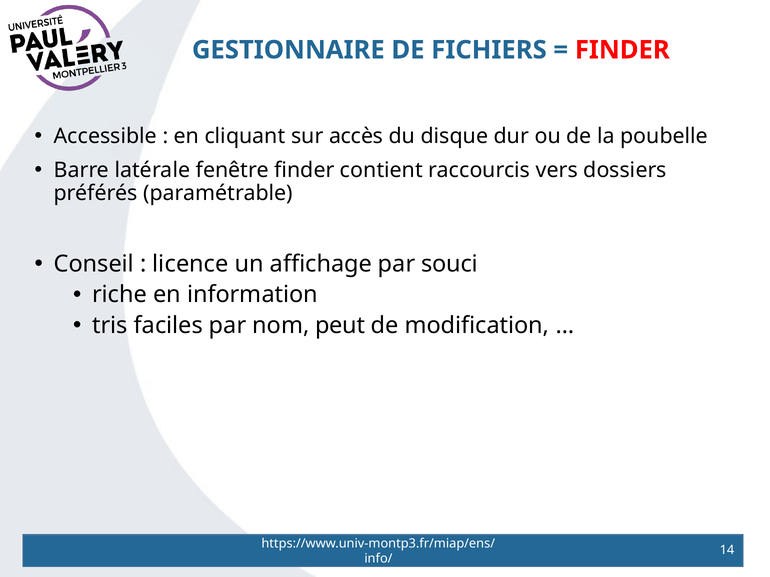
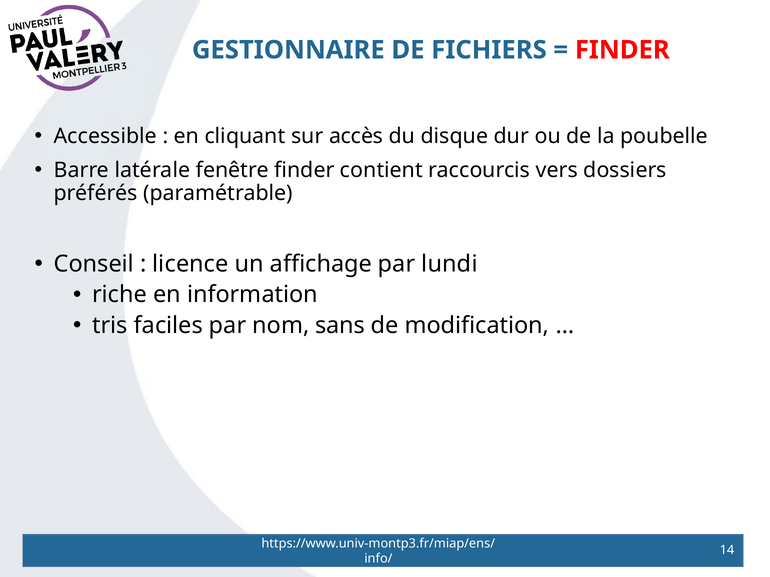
souci: souci -> lundi (450, 264)
peut: peut -> sans (340, 326)
